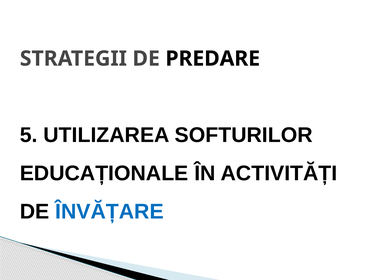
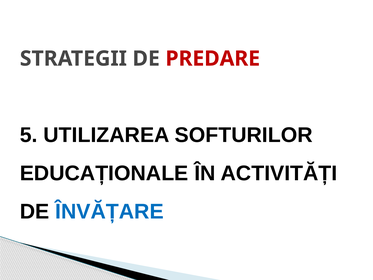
PREDARE colour: black -> red (213, 59)
